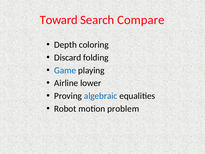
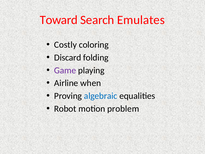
Compare: Compare -> Emulates (141, 20)
Depth: Depth -> Costly (65, 45)
Game colour: blue -> purple (65, 70)
lower: lower -> when (91, 83)
